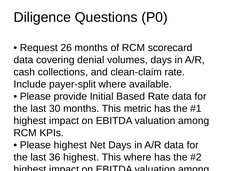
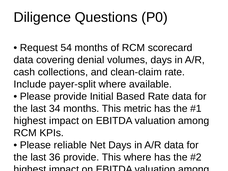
26: 26 -> 54 (66, 48)
30: 30 -> 34 (55, 109)
Please highest: highest -> reliable (70, 145)
36 highest: highest -> provide (81, 157)
